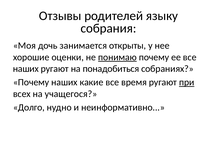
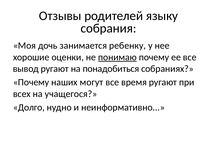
открыты: открыты -> ребенку (127, 46)
наших: наших -> вывод (26, 69)
какие: какие -> могут (91, 82)
при underline: present -> none (187, 82)
